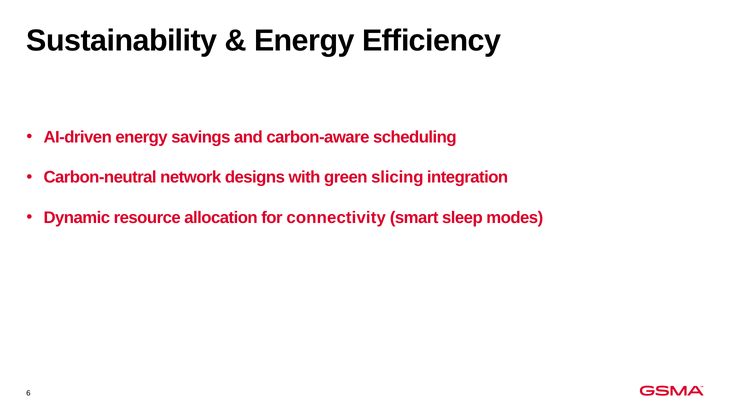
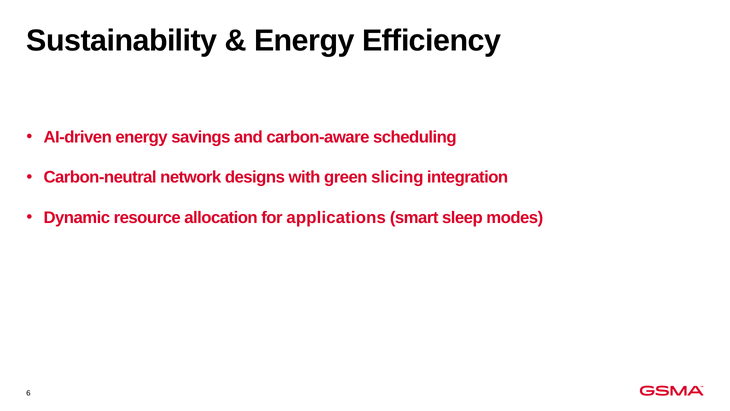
connectivity: connectivity -> applications (336, 217)
